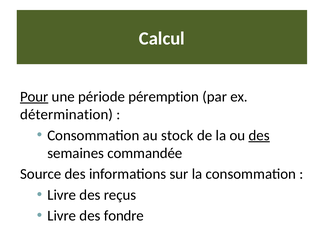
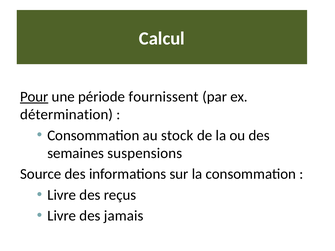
péremption: péremption -> fournissent (164, 97)
des underline: present -> none (259, 135)
commandée: commandée -> suspensions (145, 153)
fondre: fondre -> jamais (124, 216)
